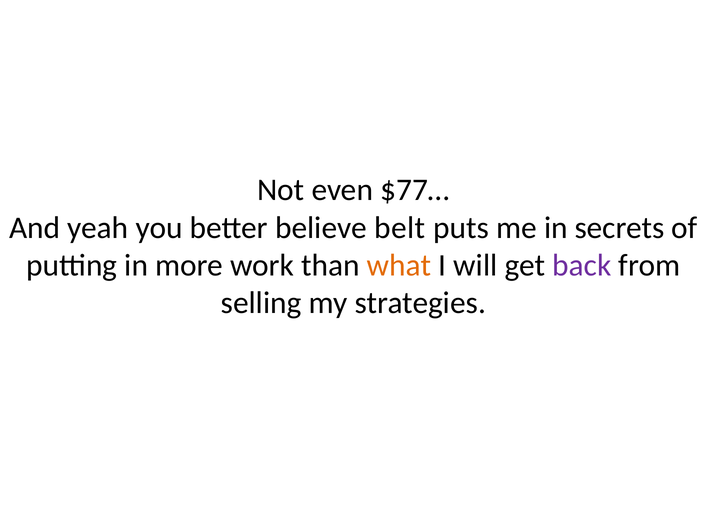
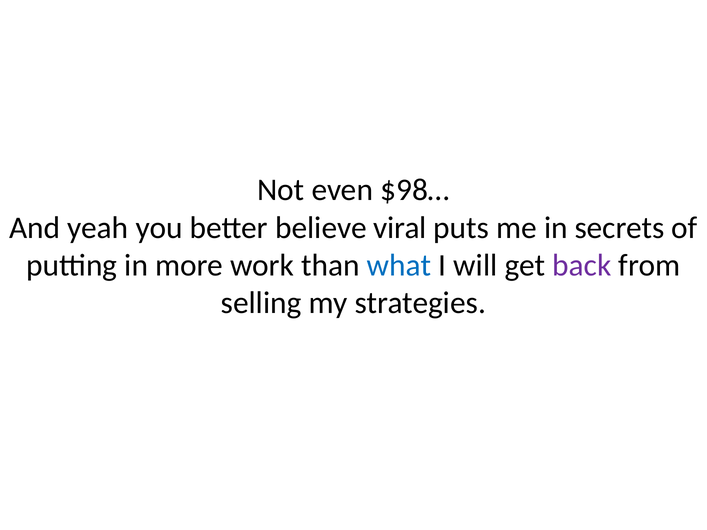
$77…: $77… -> $98… (415, 190)
belt: belt -> viral (400, 228)
what colour: orange -> blue (399, 266)
